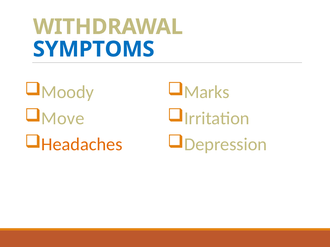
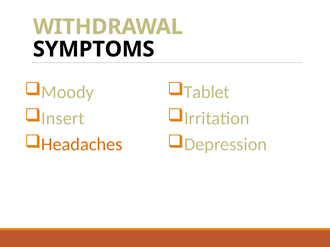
SYMPTOMS colour: blue -> black (94, 49)
Marks: Marks -> Tablet (207, 92)
Move: Move -> Insert (63, 118)
